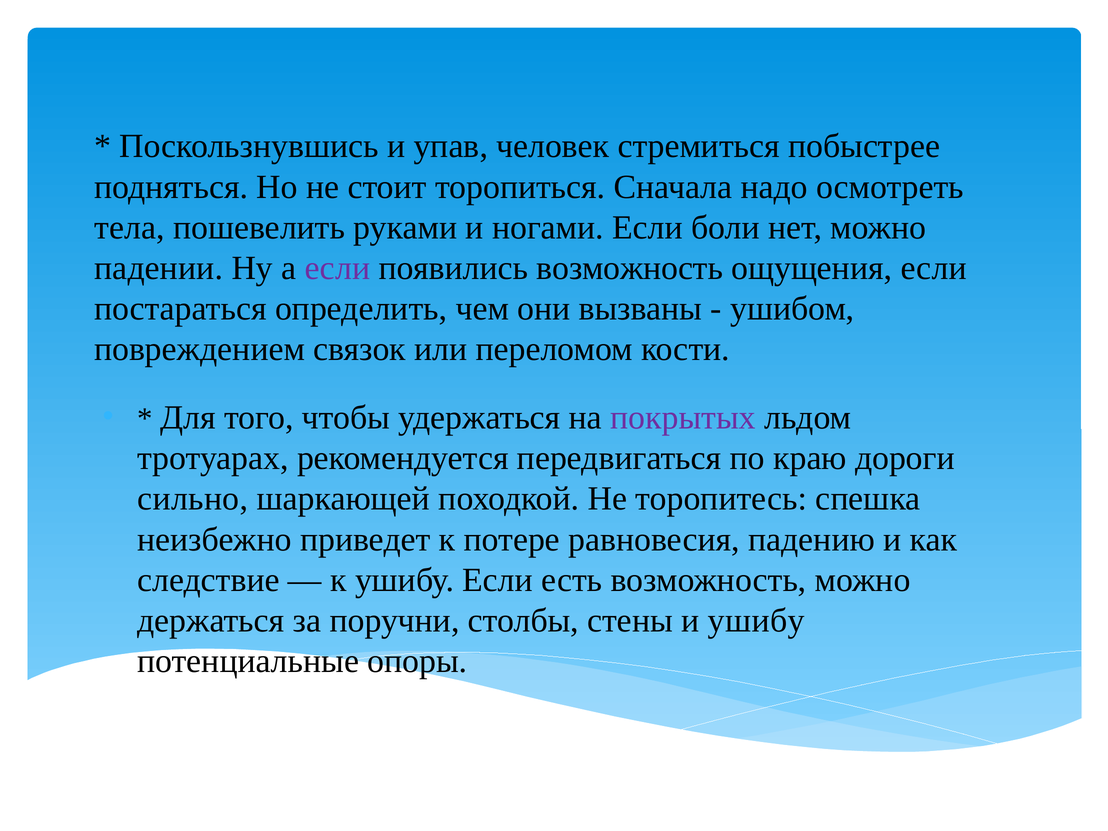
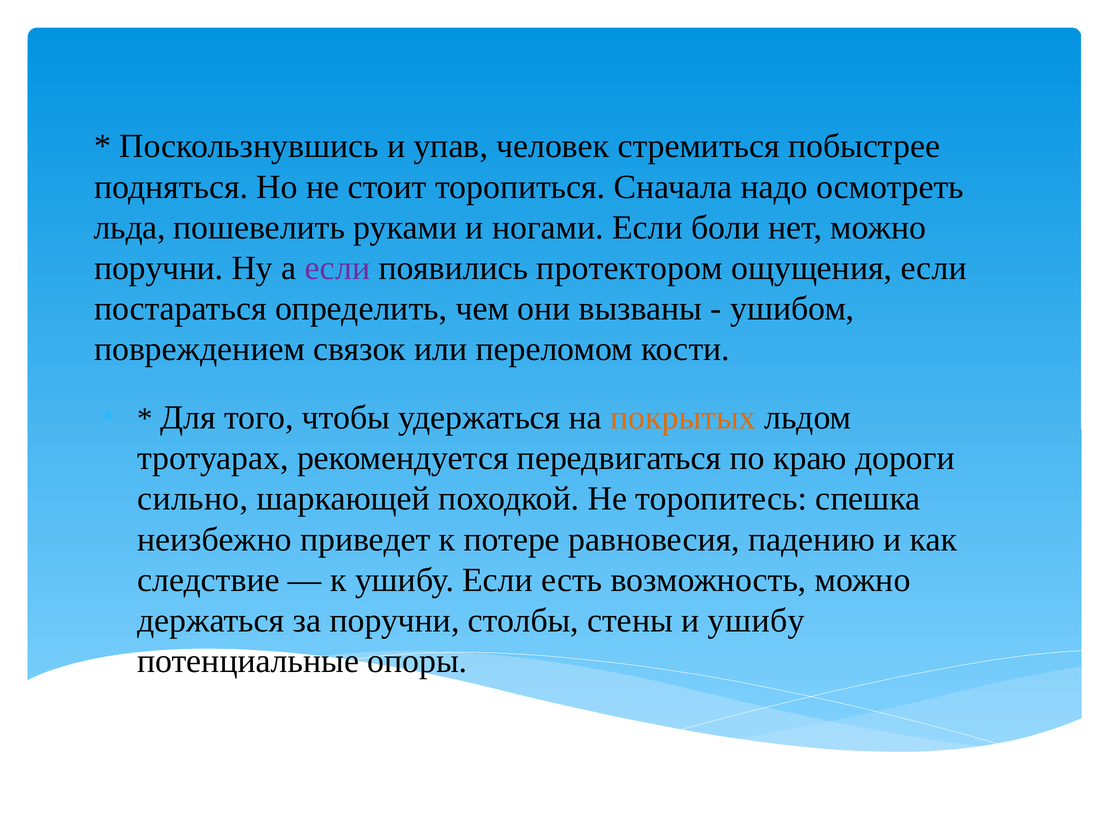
тела: тела -> льда (130, 227)
падении: падении -> поручни (159, 268)
появились возможность: возможность -> протектором (630, 268)
покрытых colour: purple -> orange (683, 418)
